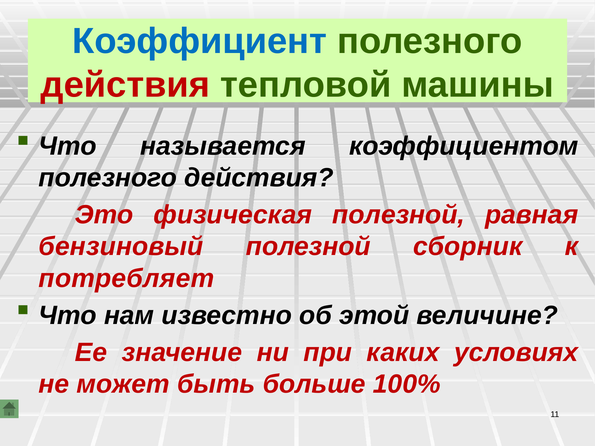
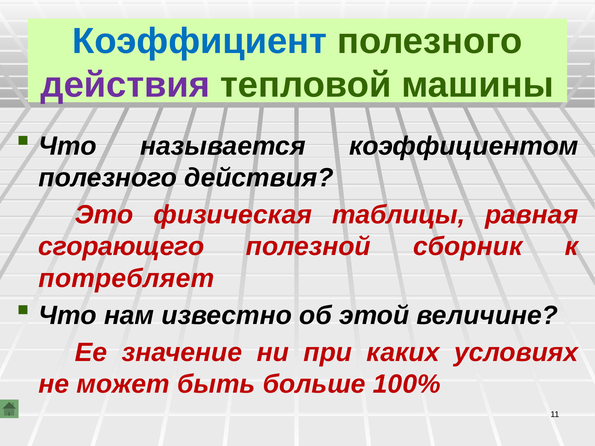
действия colour: red -> purple (125, 85)
физическая полезной: полезной -> таблицы (399, 215)
бензиновый: бензиновый -> сгорающего (121, 247)
